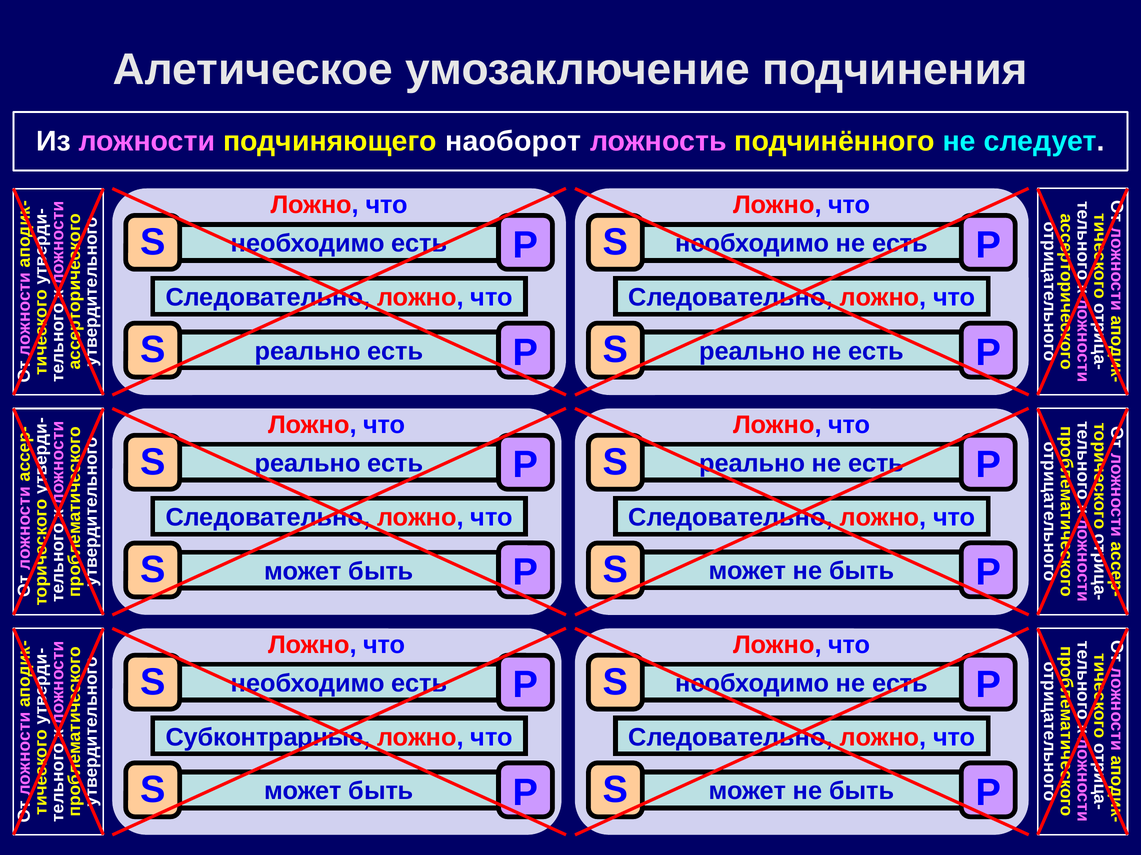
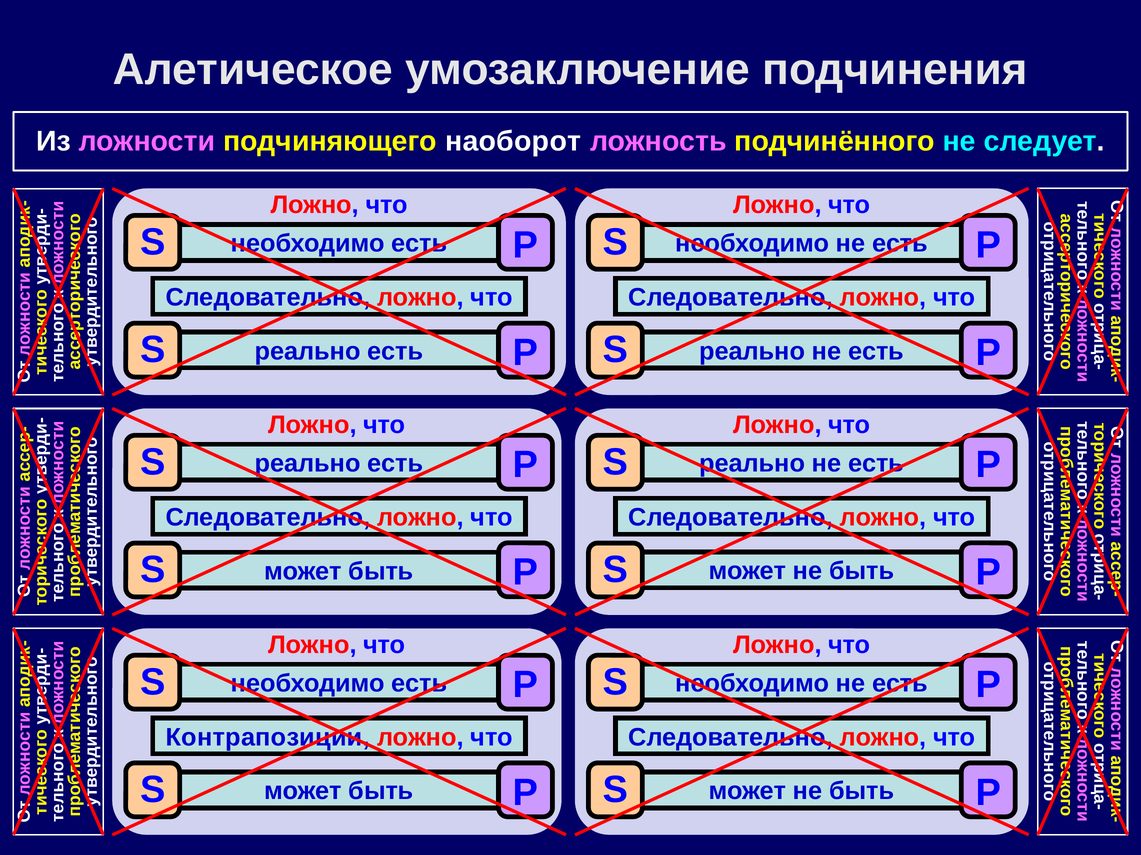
Субконтрарные: Субконтрарные -> Контрапозиции (268, 738)
